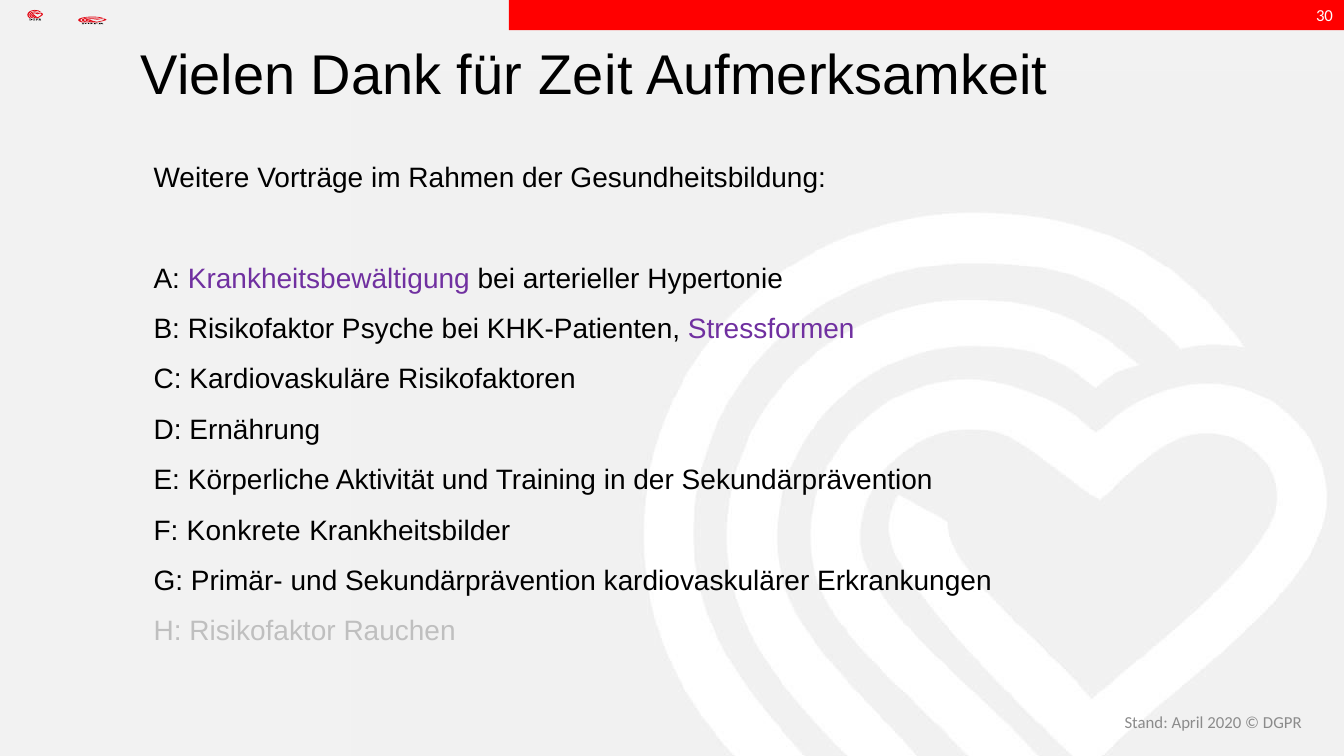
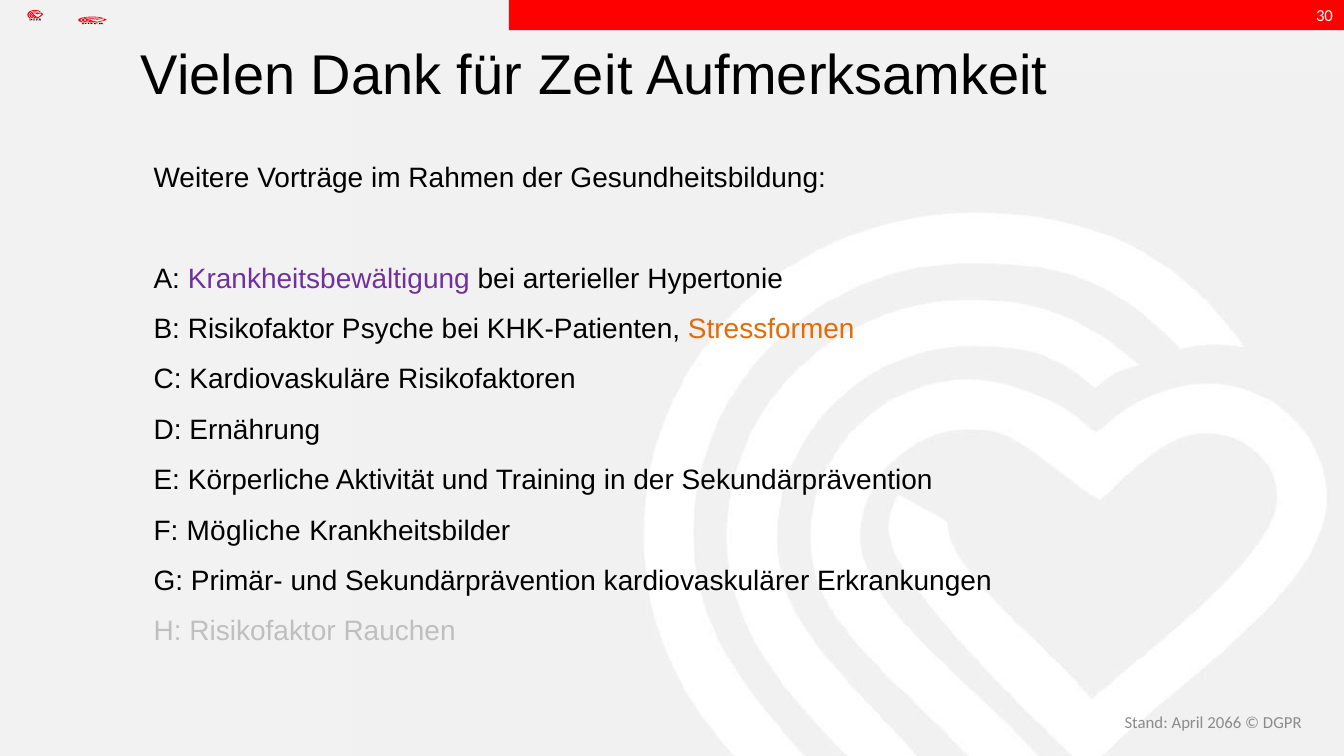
Stressformen colour: purple -> orange (771, 329)
Konkrete: Konkrete -> Mögliche (244, 531)
2020: 2020 -> 2066 (1224, 723)
